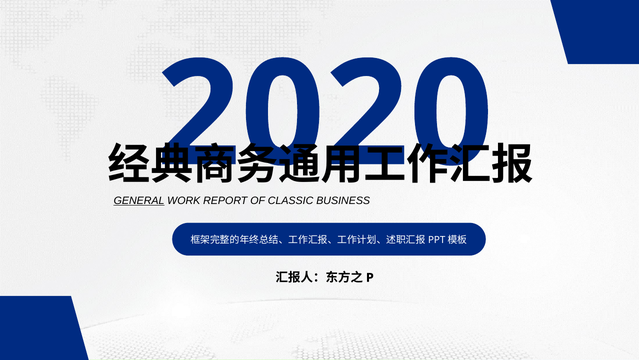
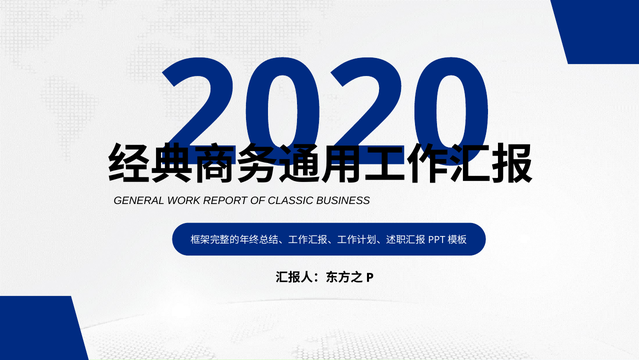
GENERAL underline: present -> none (139, 200)
